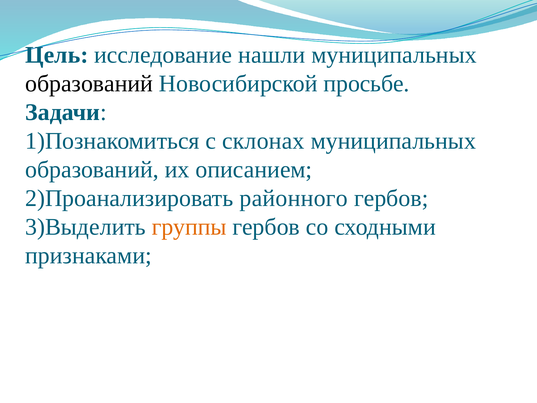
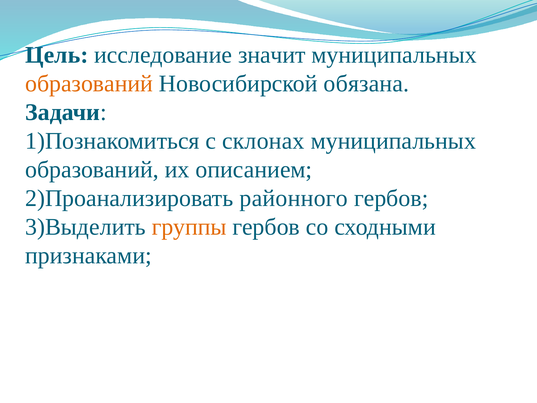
нашли: нашли -> значит (272, 55)
образований colour: black -> orange (89, 83)
просьбе: просьбе -> обязана (366, 83)
